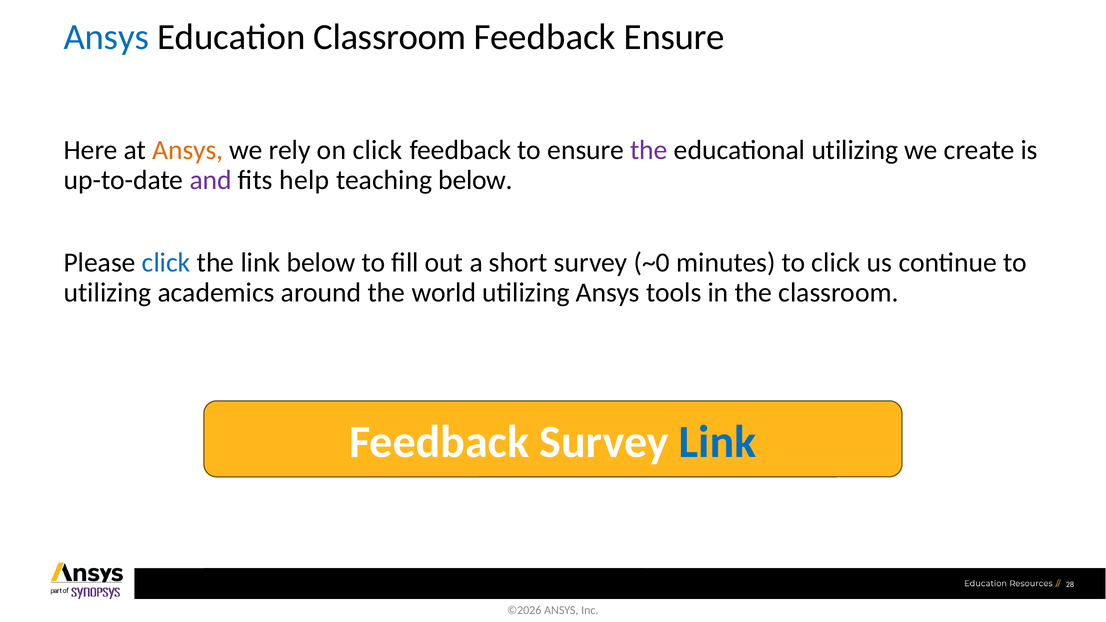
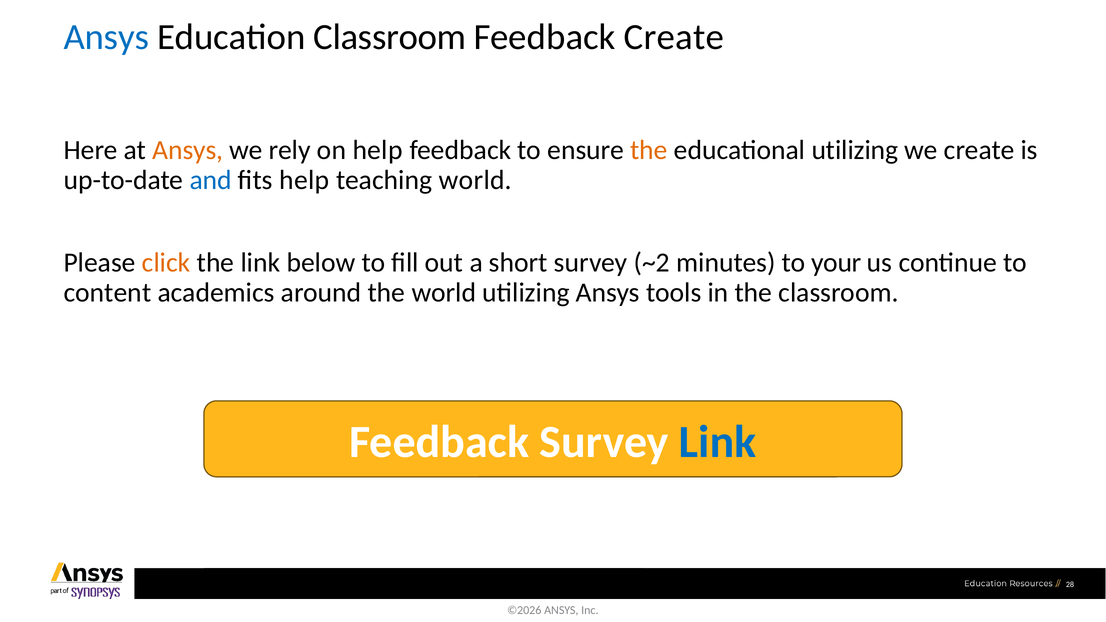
Feedback Ensure: Ensure -> Create (674, 37)
on click: click -> help (378, 150)
the colour: purple -> orange (649, 150)
and colour: purple -> blue (211, 180)
teaching below: below -> world (475, 180)
click colour: blue -> orange (166, 263)
~0: ~0 -> ~2 (652, 263)
to click: click -> your (836, 263)
utilizing: utilizing -> content (107, 293)
